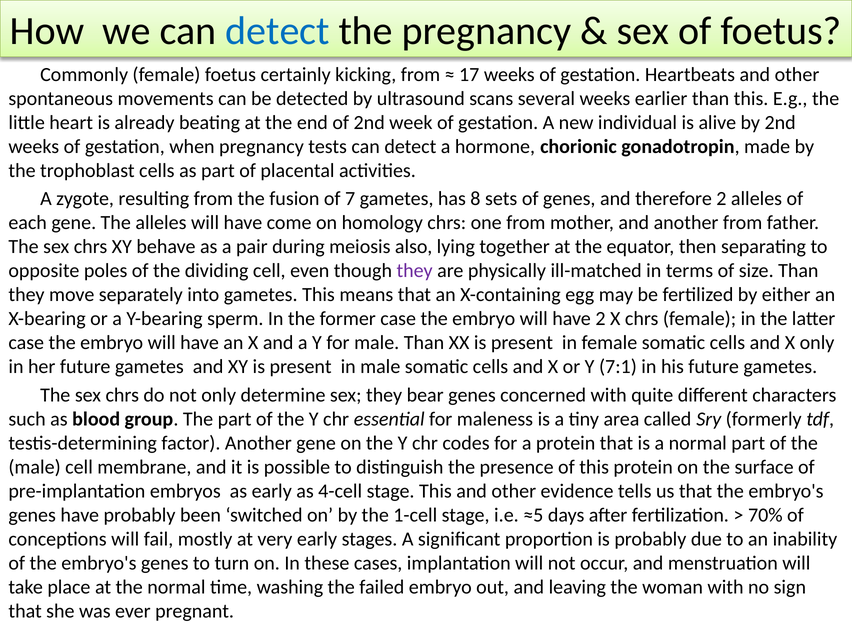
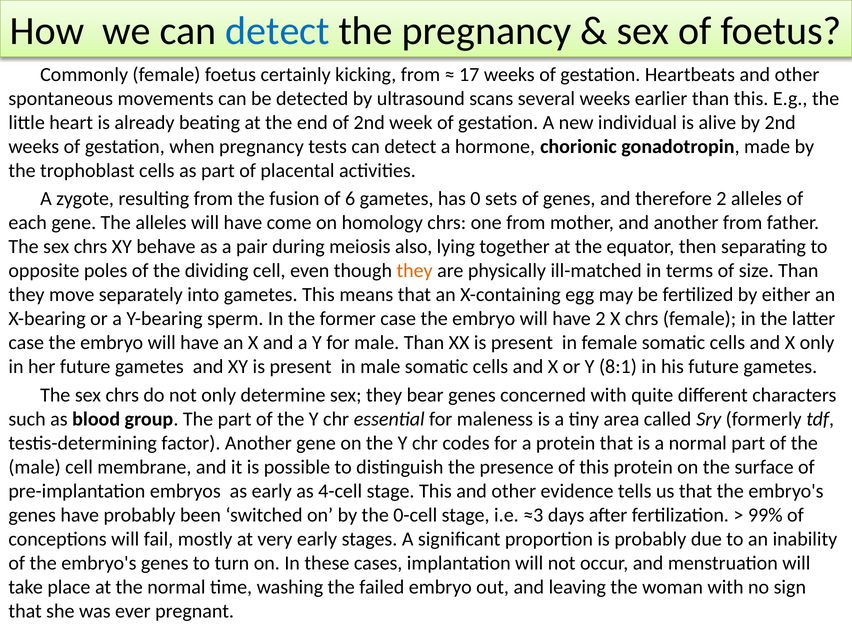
7: 7 -> 6 (350, 199)
8: 8 -> 0 (475, 199)
they colour: purple -> orange (415, 271)
7:1: 7:1 -> 8:1 (618, 367)
1-cell: 1-cell -> 0-cell (415, 515)
≈5: ≈5 -> ≈3 (533, 515)
70%: 70% -> 99% (765, 515)
